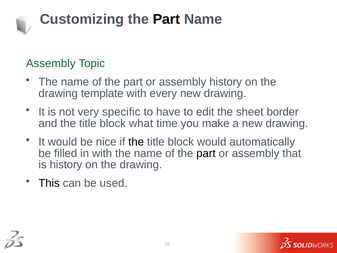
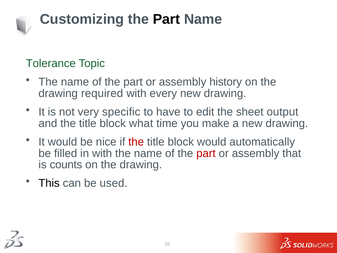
Assembly: Assembly -> Tolerance (51, 63)
template: template -> required (102, 93)
border: border -> output (282, 112)
the colour: black -> red (136, 142)
part colour: black -> red (206, 153)
is history: history -> counts (66, 165)
